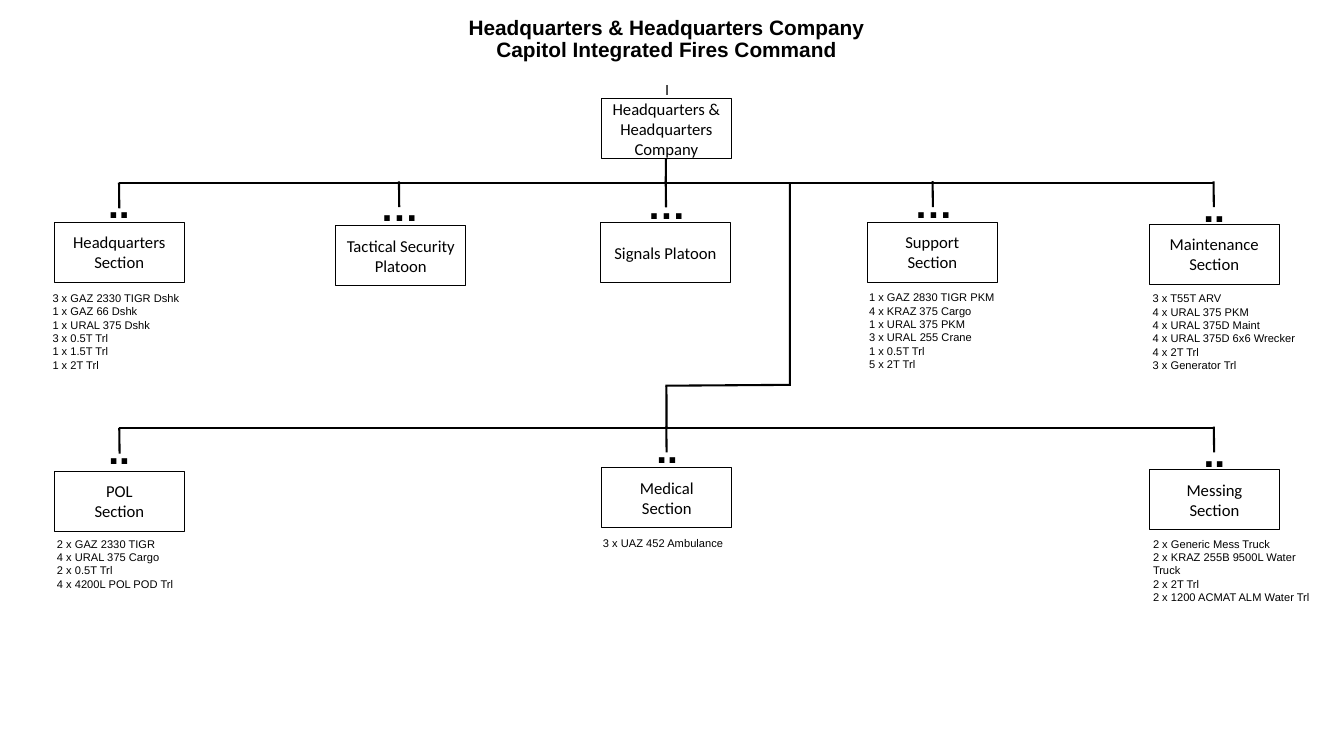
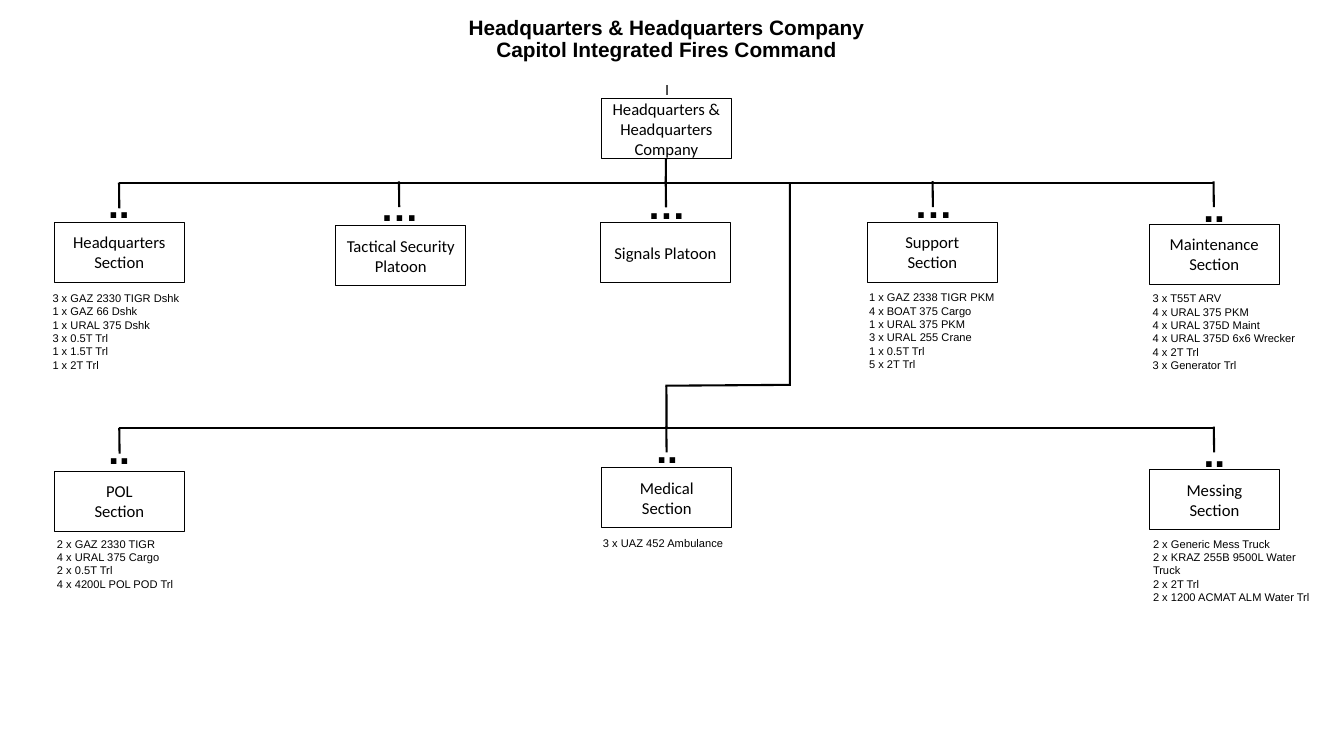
2830: 2830 -> 2338 (925, 298)
4 x KRAZ: KRAZ -> BOAT (902, 311)
